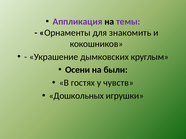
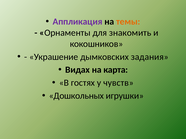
темы colour: purple -> orange (128, 22)
круглым: круглым -> задания (150, 57)
Осени: Осени -> Видах (78, 70)
были: были -> карта (116, 70)
